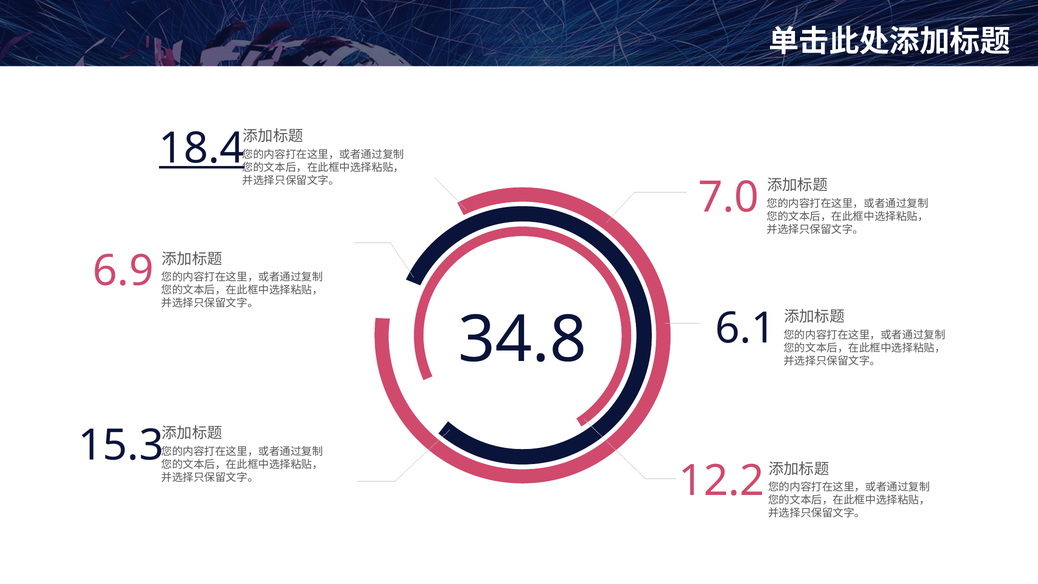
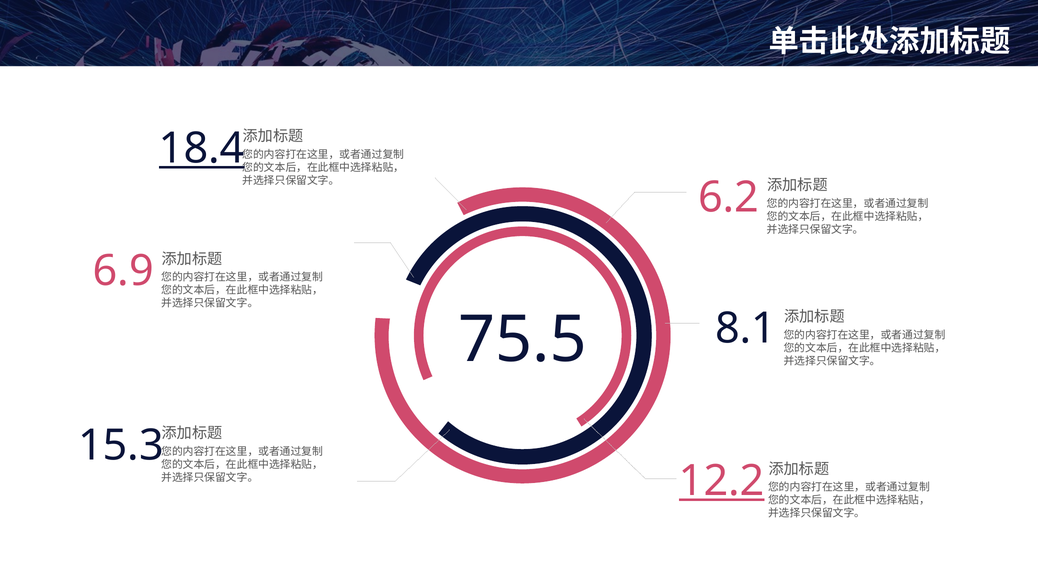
7.0: 7.0 -> 6.2 (729, 197)
6.1: 6.1 -> 8.1 (746, 329)
34.8: 34.8 -> 75.5 (523, 340)
12.2 underline: none -> present (722, 481)
